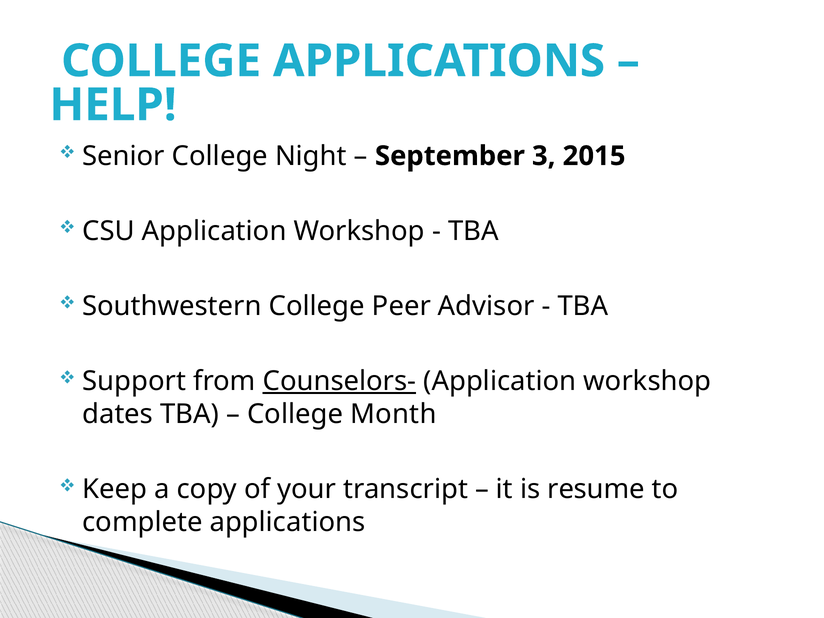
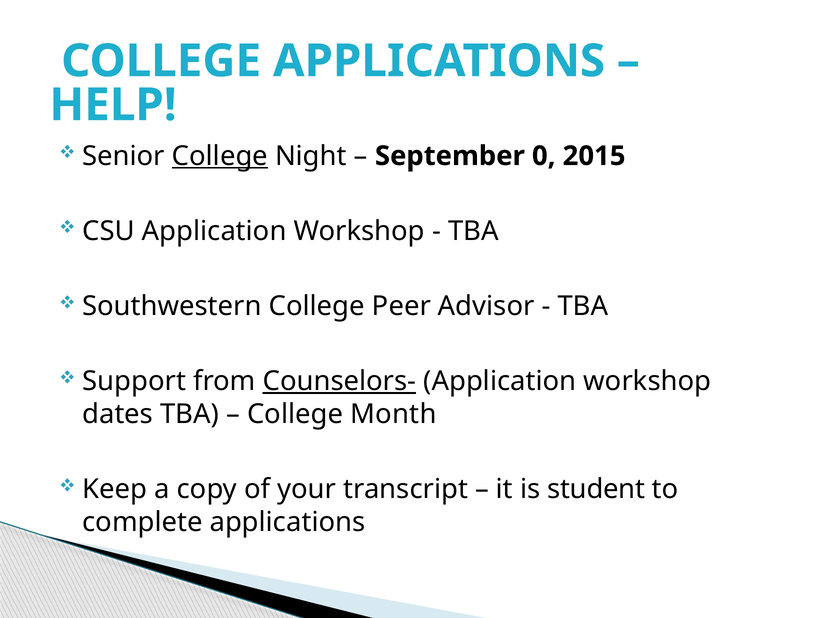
College underline: none -> present (220, 156)
3: 3 -> 0 (544, 156)
resume: resume -> student (596, 489)
